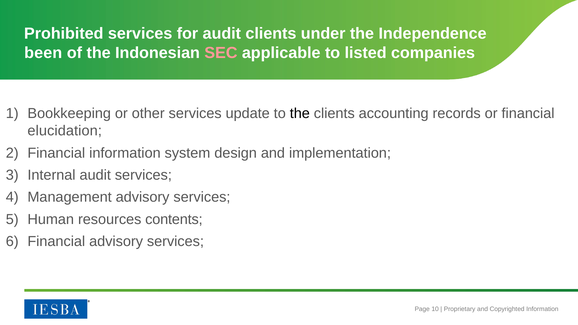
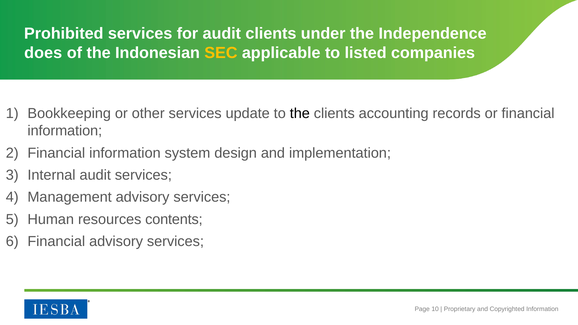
been: been -> does (43, 53)
SEC colour: pink -> yellow (221, 53)
elucidation: elucidation -> information (65, 131)
